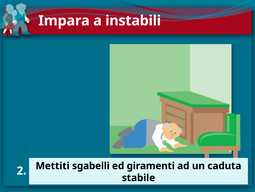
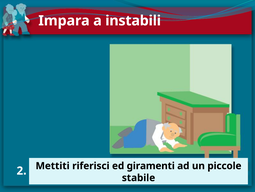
sgabelli: sgabelli -> riferisci (91, 165)
caduta: caduta -> piccole (224, 165)
